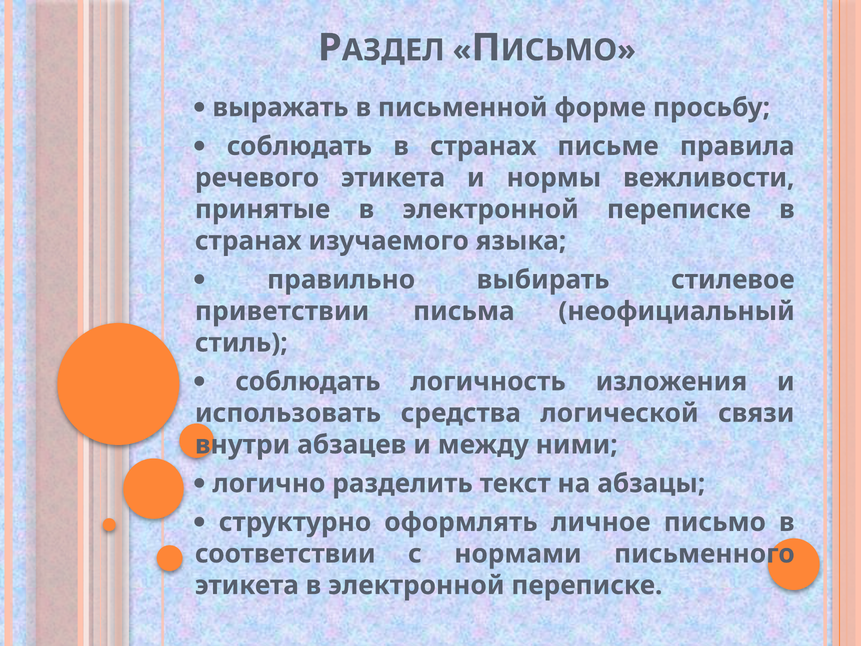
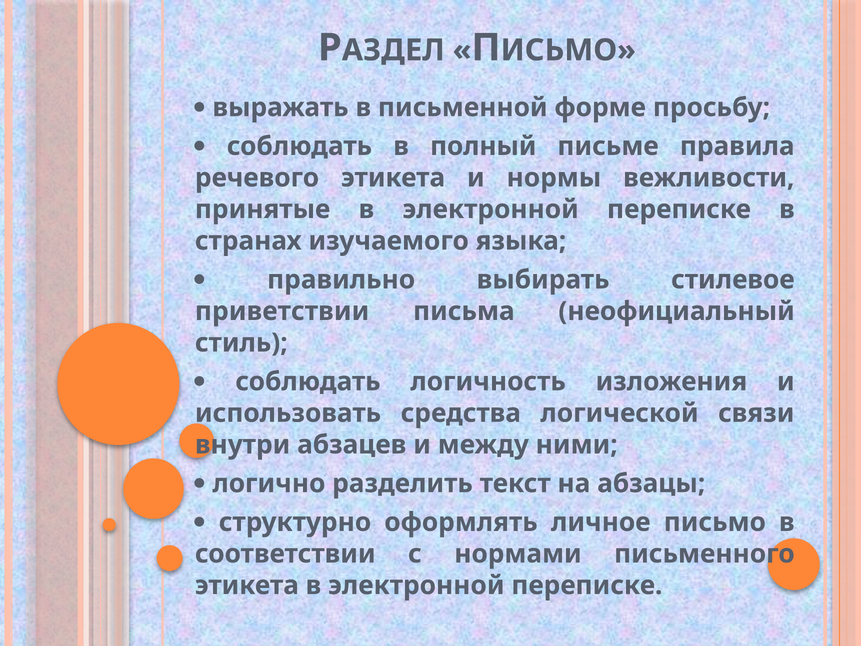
соблюдать в странах: странах -> полный (483, 146)
